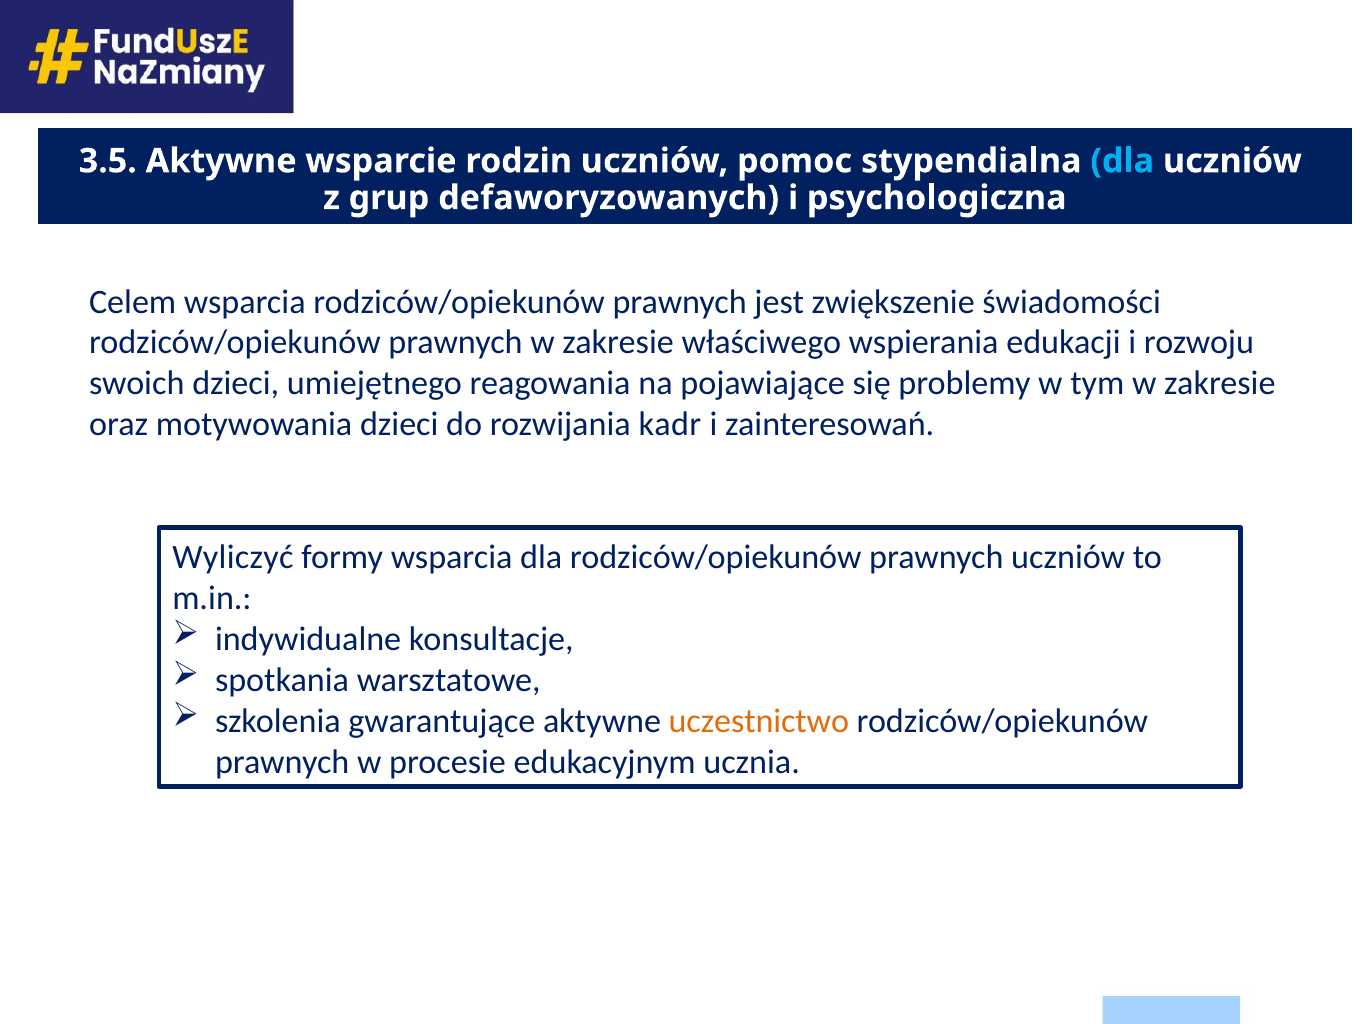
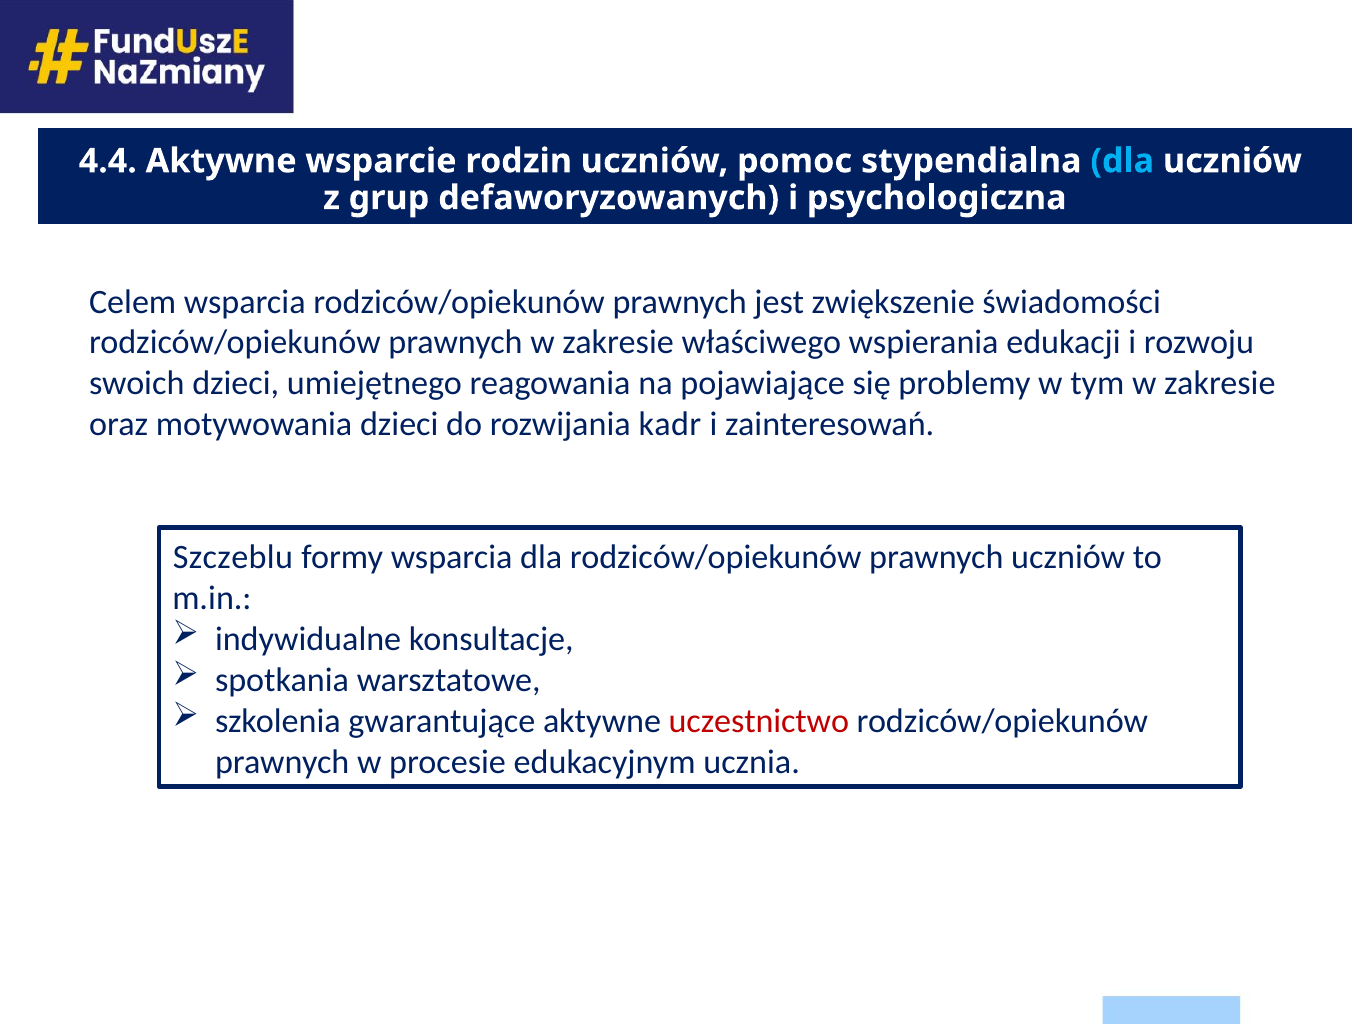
3.5: 3.5 -> 4.4 (108, 161)
Wyliczyć: Wyliczyć -> Szczeblu (233, 557)
uczestnictwo colour: orange -> red (759, 721)
